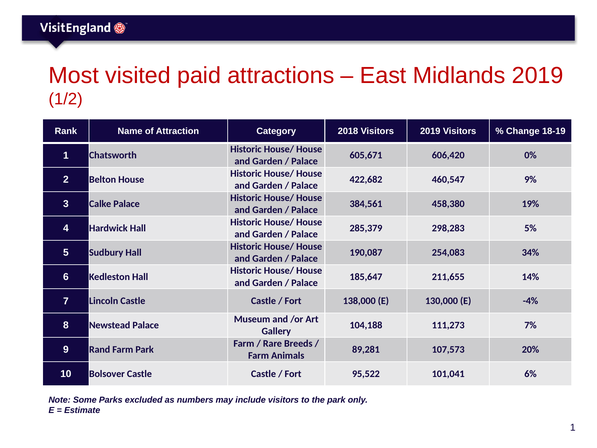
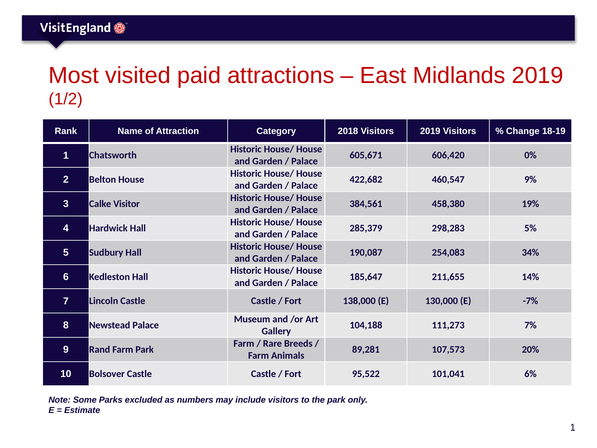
Calke Palace: Palace -> Visitor (127, 204)
-4%: -4% -> -7% (530, 301)
